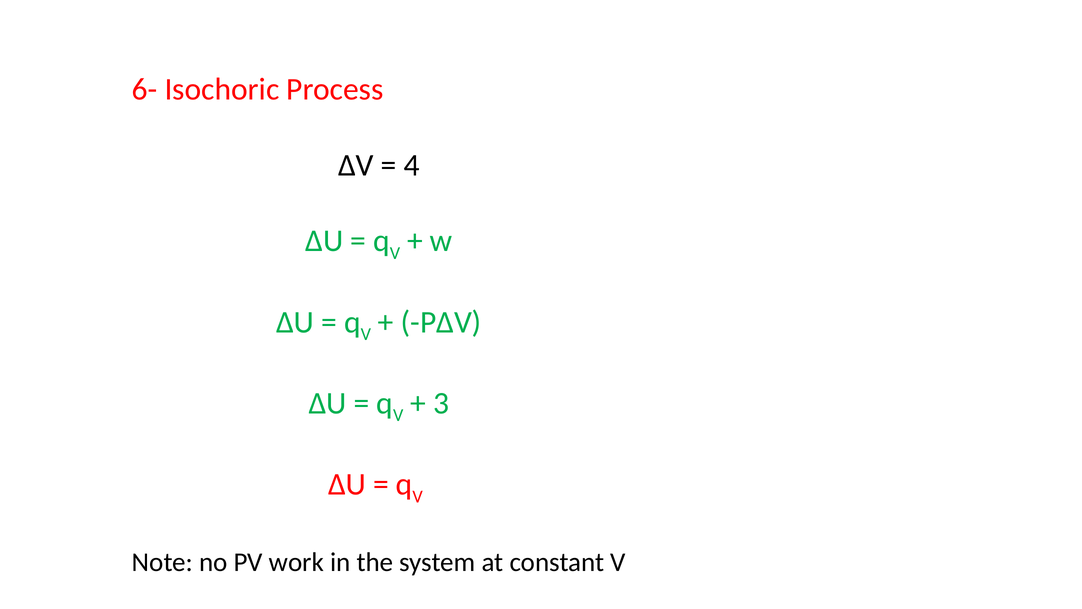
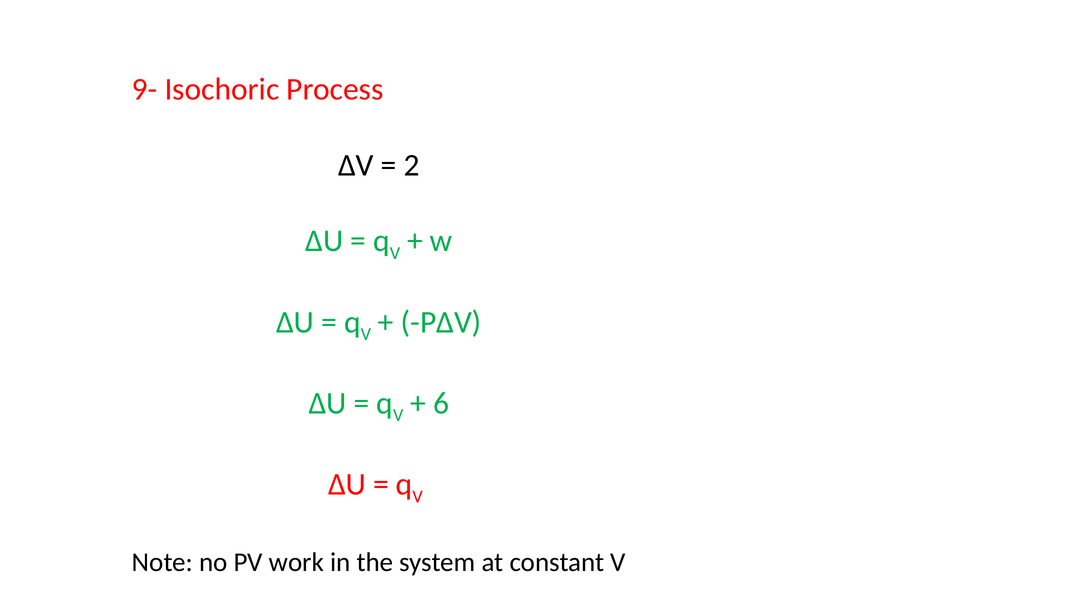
6-: 6- -> 9- (145, 89)
4: 4 -> 2 (412, 165)
3: 3 -> 6 (441, 403)
